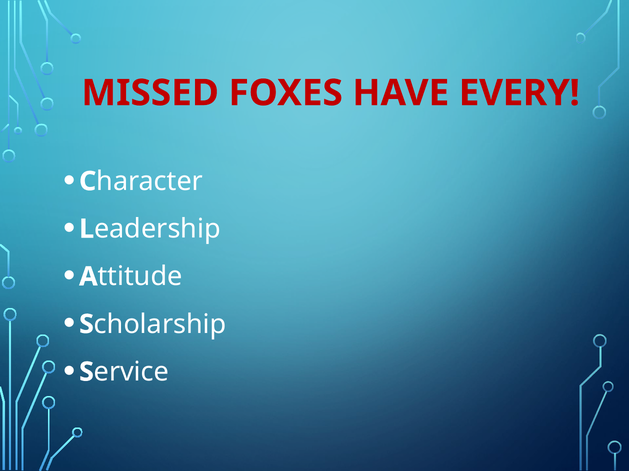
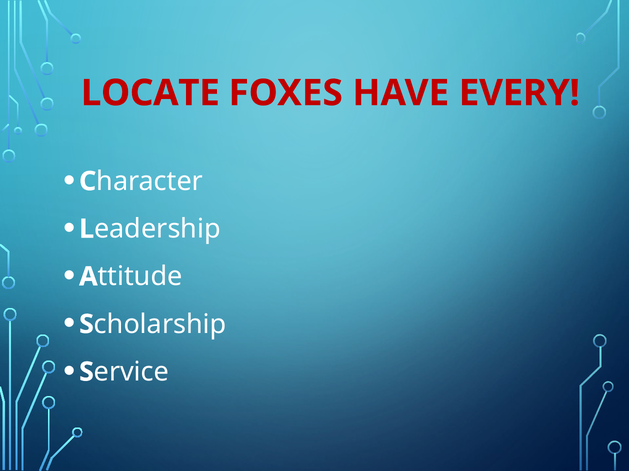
MISSED: MISSED -> LOCATE (150, 93)
